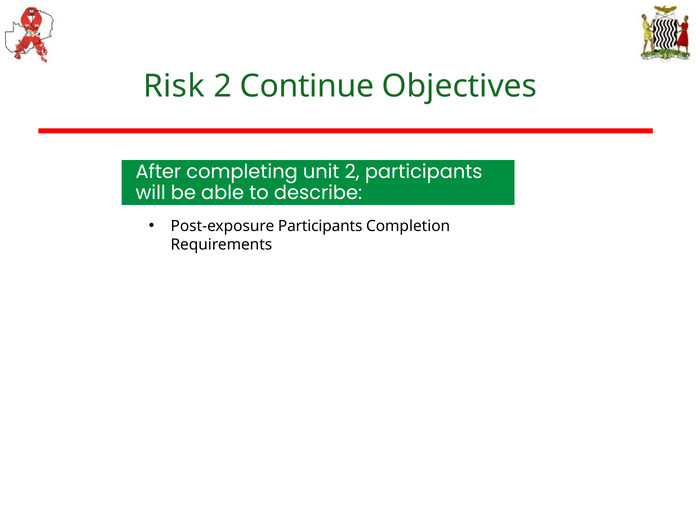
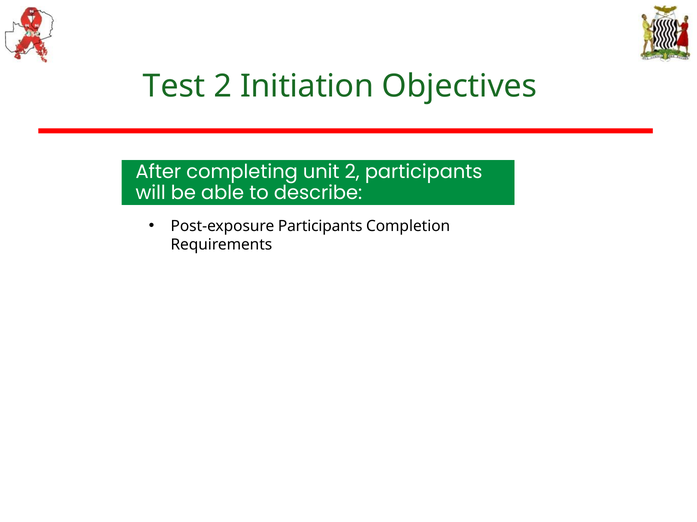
Risk: Risk -> Test (174, 86)
Continue: Continue -> Initiation (307, 86)
